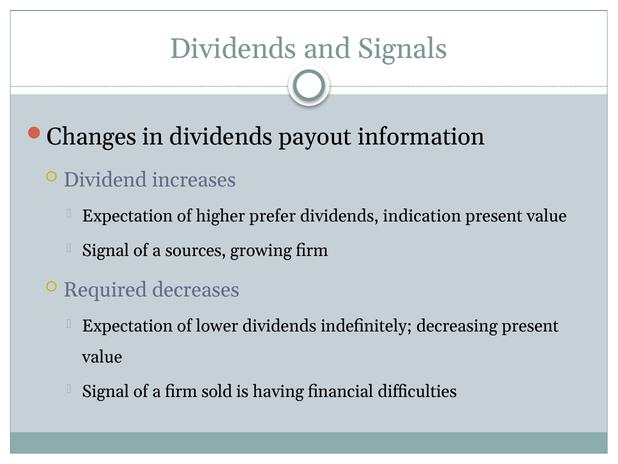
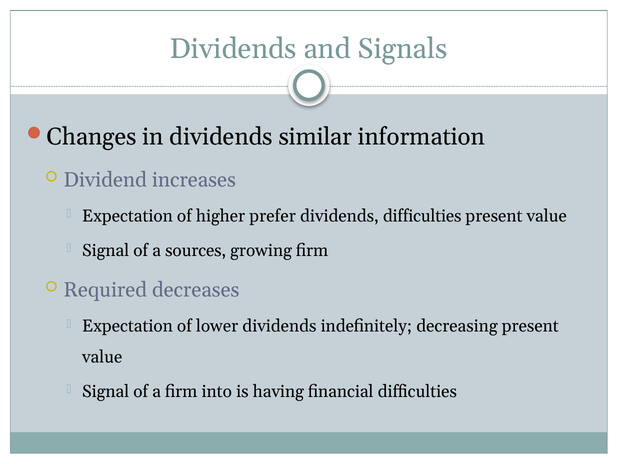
payout: payout -> similar (315, 137)
dividends indication: indication -> difficulties (422, 216)
sold: sold -> into (217, 391)
